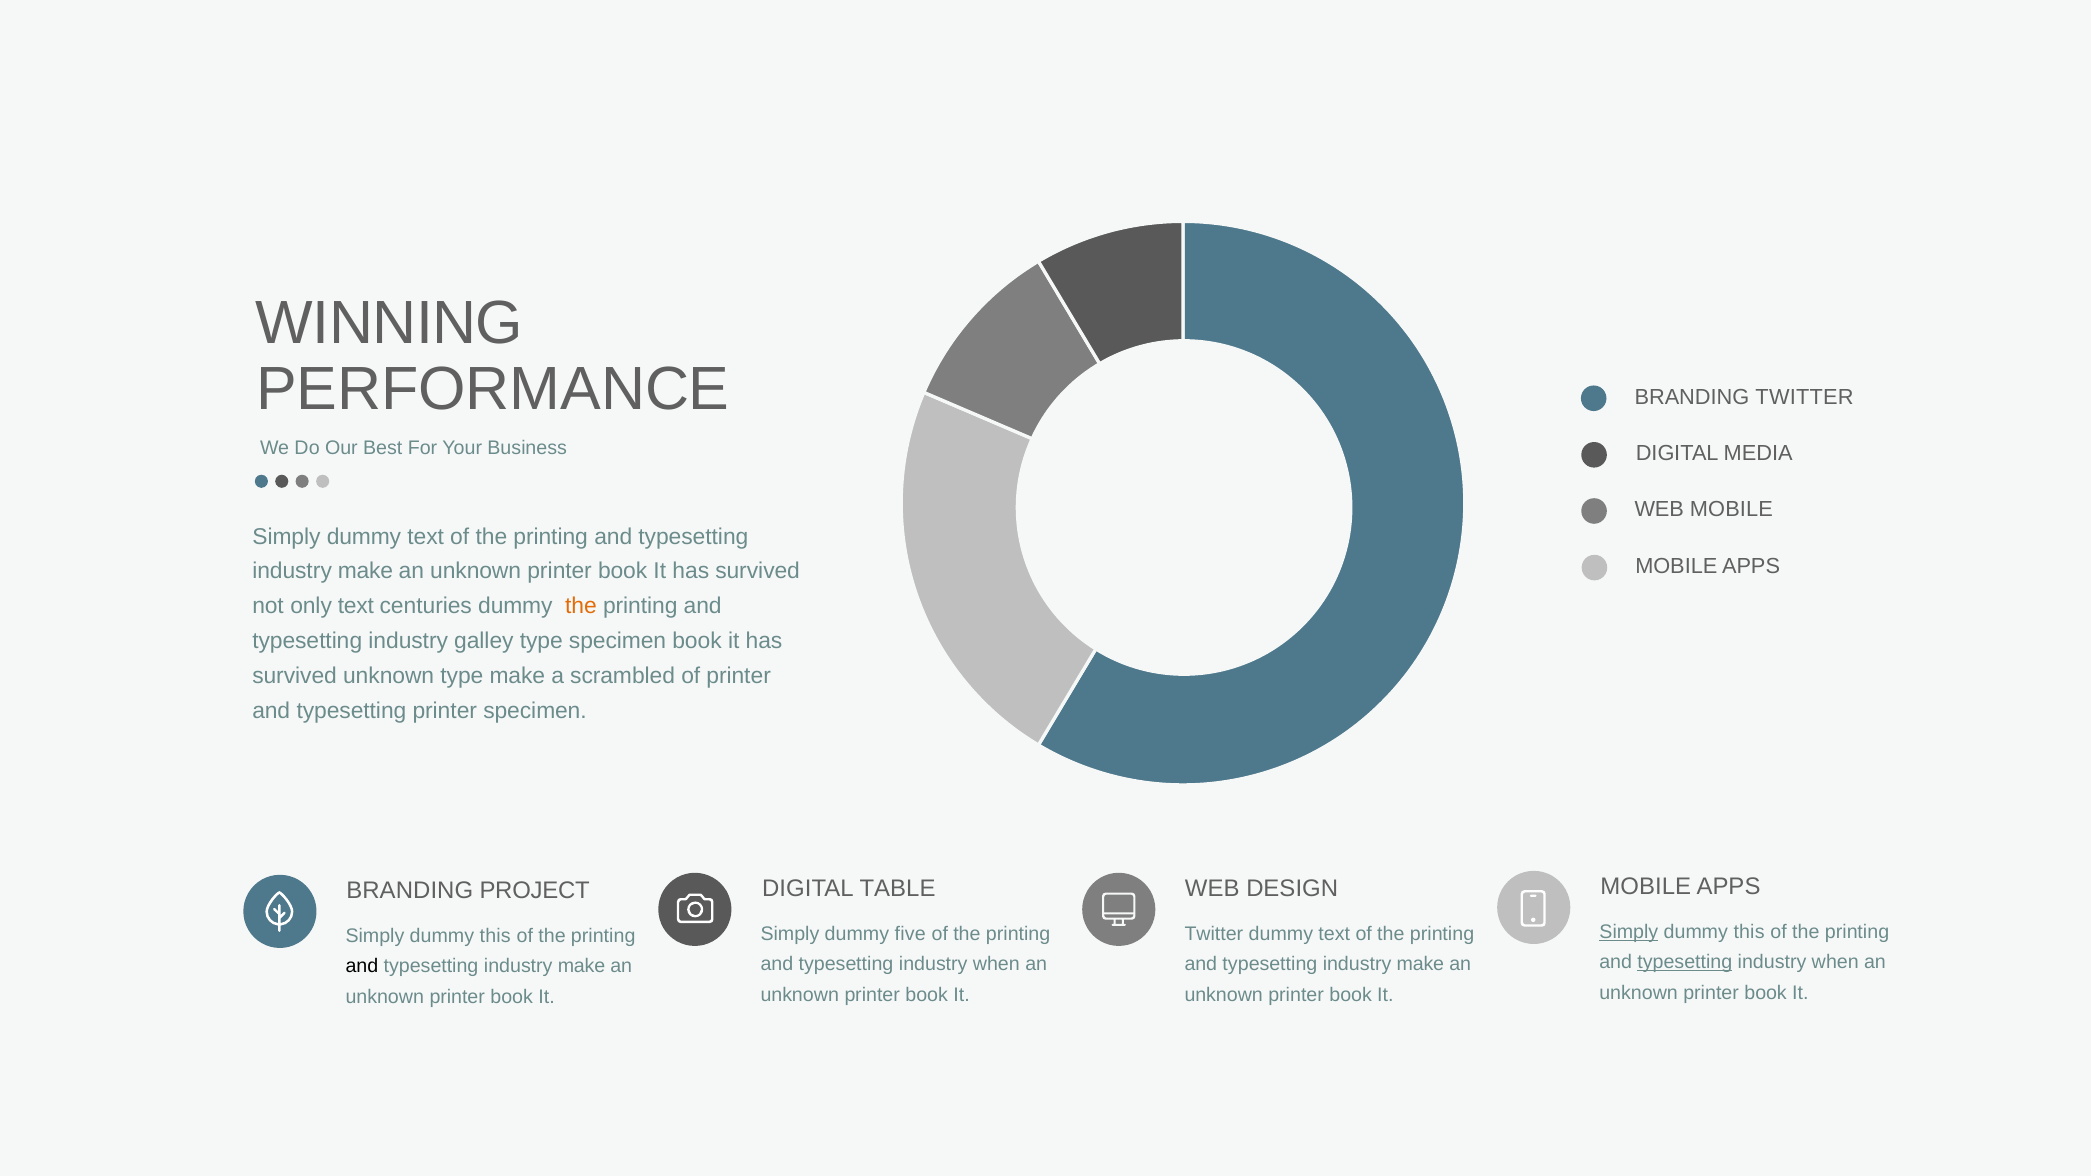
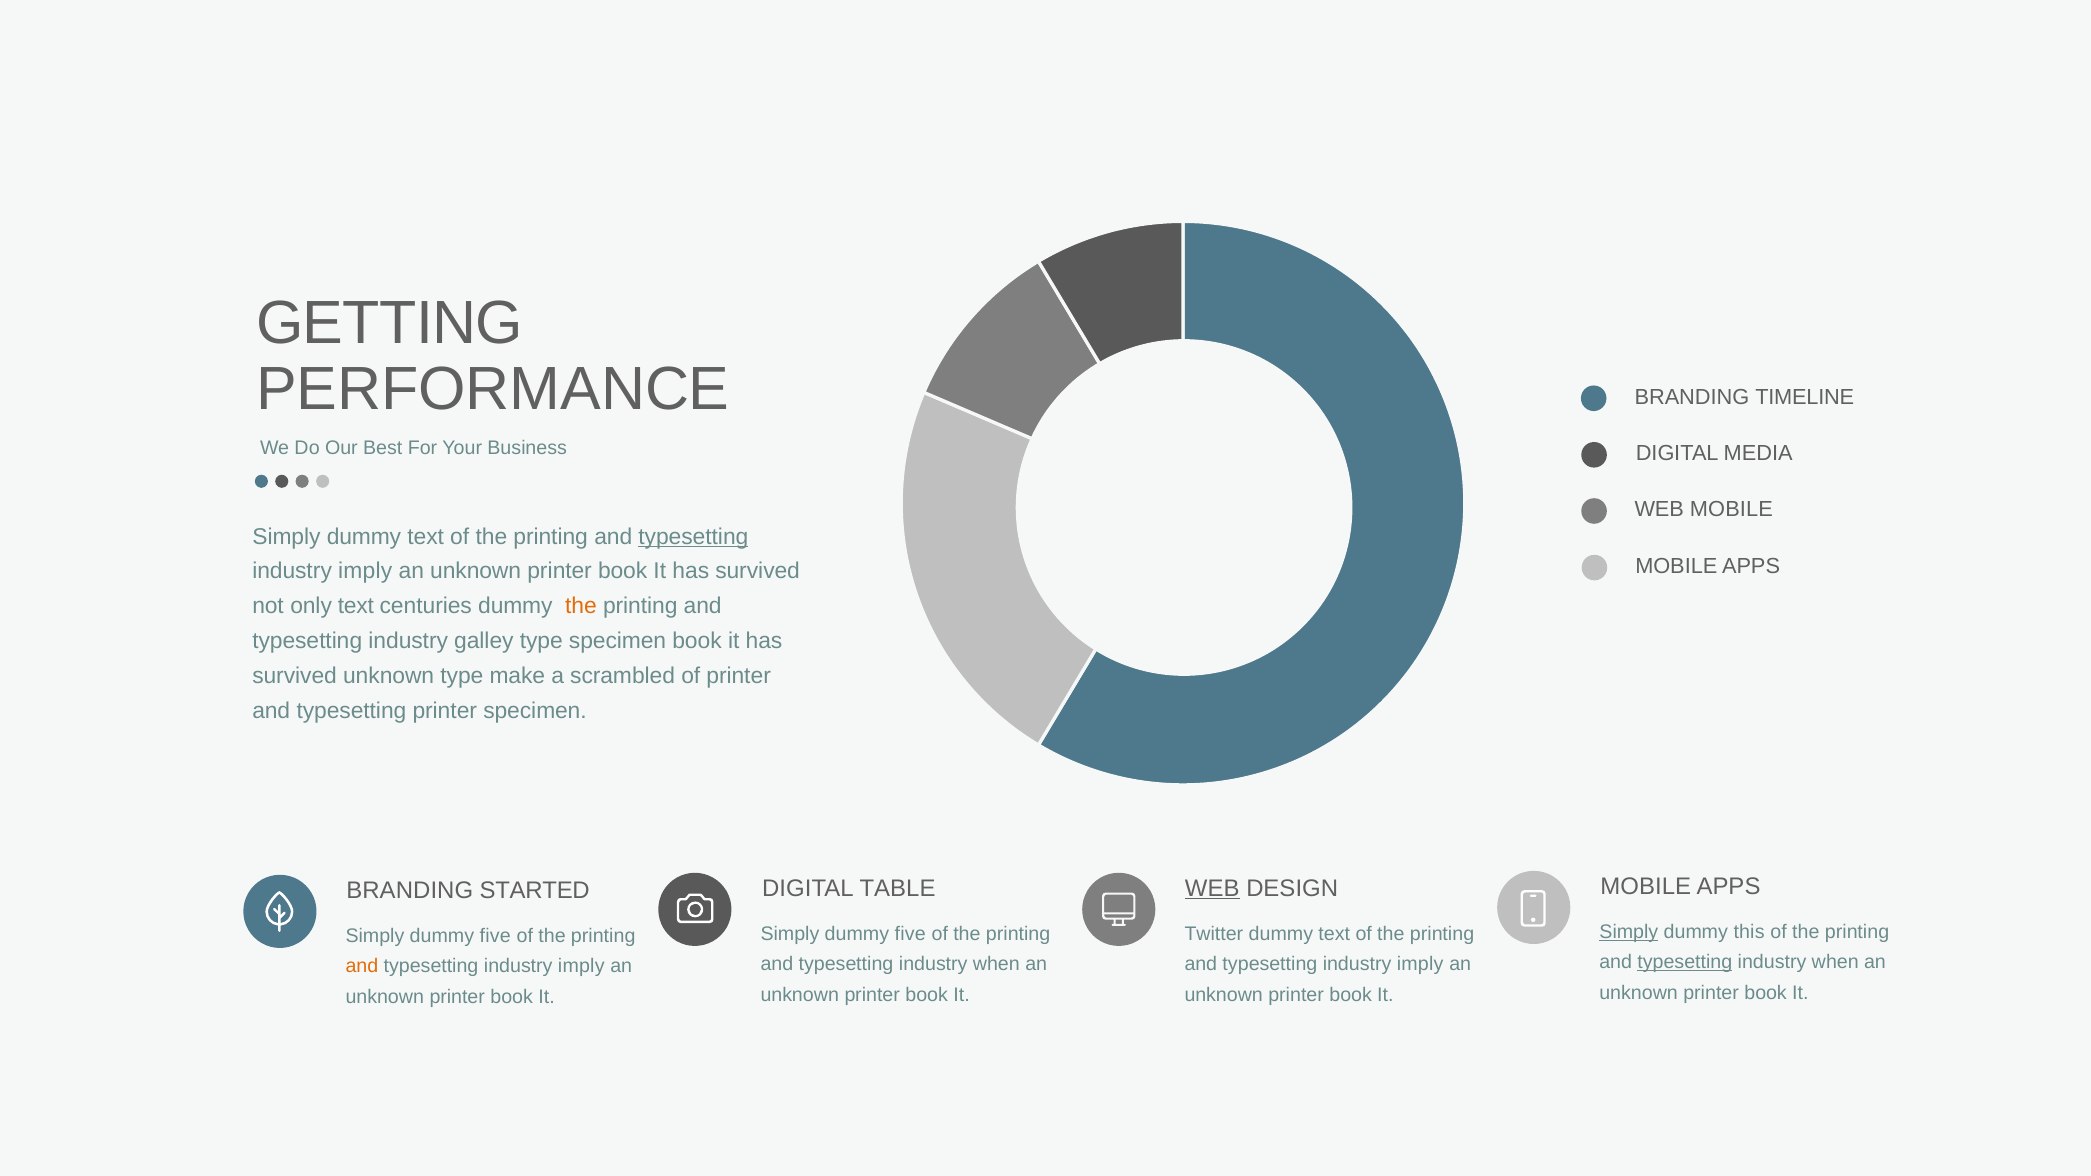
WINNING: WINNING -> GETTING (390, 324)
BRANDING TWITTER: TWITTER -> TIMELINE (1805, 397)
typesetting underline: none -> present (693, 537)
make: make -> imply (365, 571)
WEB underline: none -> present (1212, 888)
PROJECT: PROJECT -> STARTED (535, 890)
this: this -> five (495, 936)
make: make -> imply (1420, 964)
and colour: black -> orange (362, 966)
make: make -> imply (581, 966)
